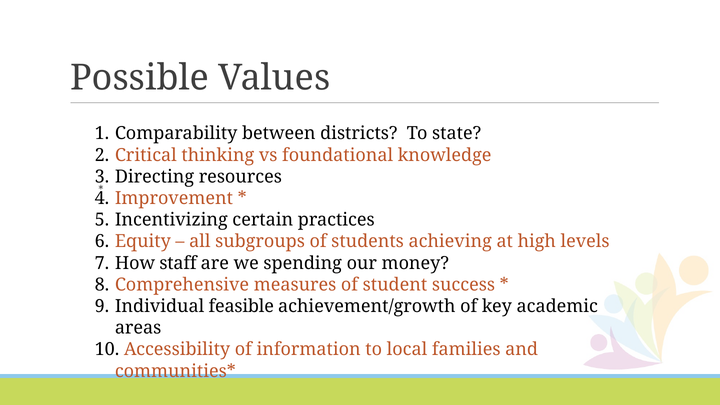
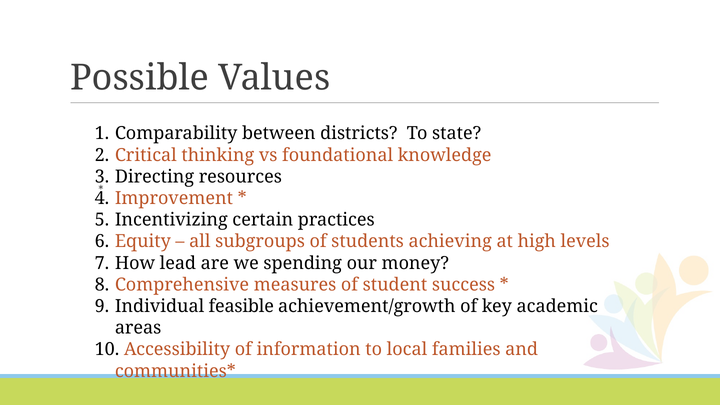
staff: staff -> lead (178, 263)
